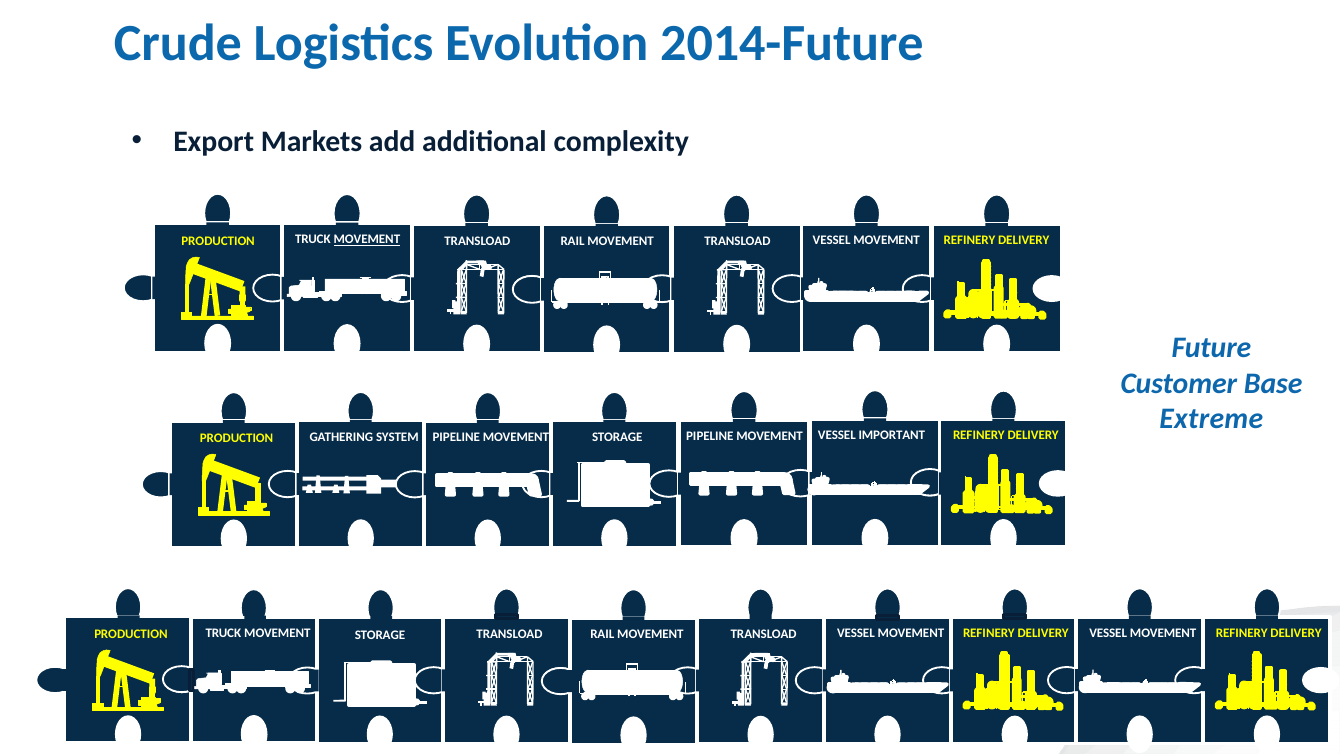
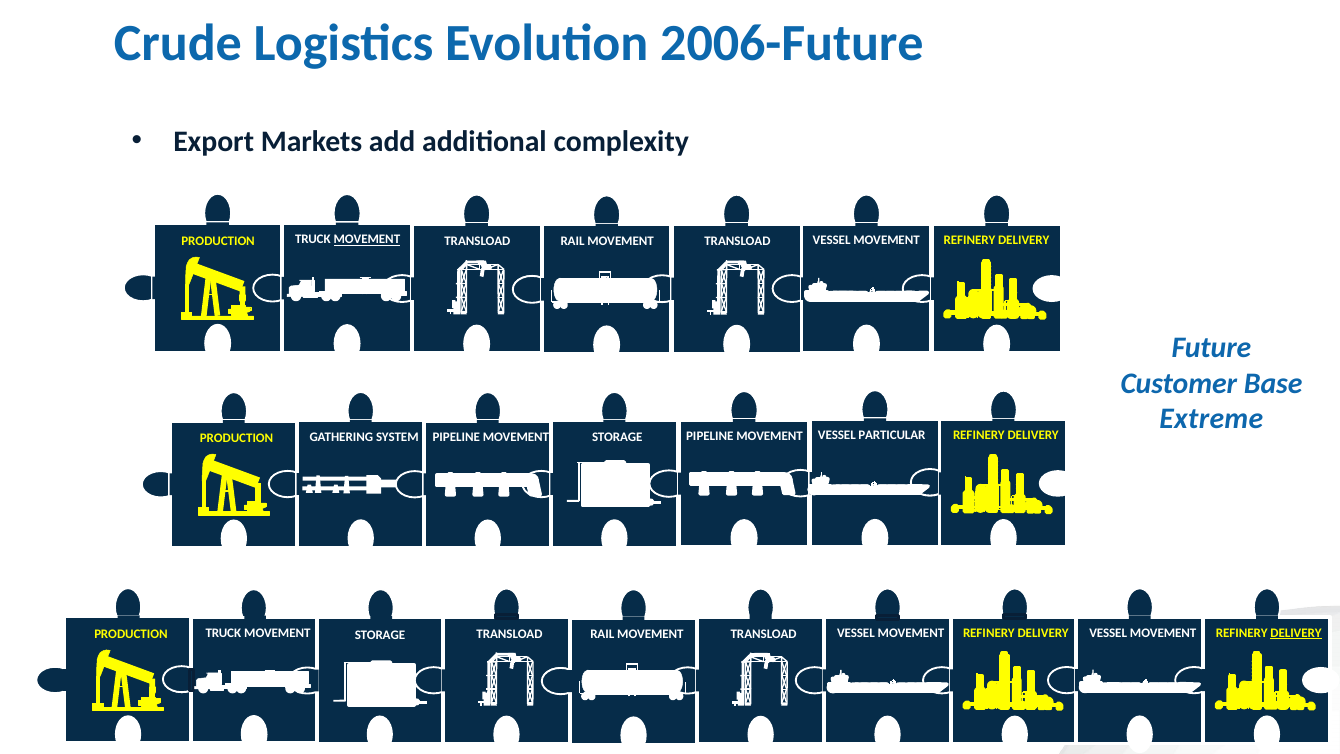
2014-Future: 2014-Future -> 2006-Future (792, 43)
IMPORTANT: IMPORTANT -> PARTICULAR (892, 435)
DELIVERY underline: none -> present (1296, 633)
